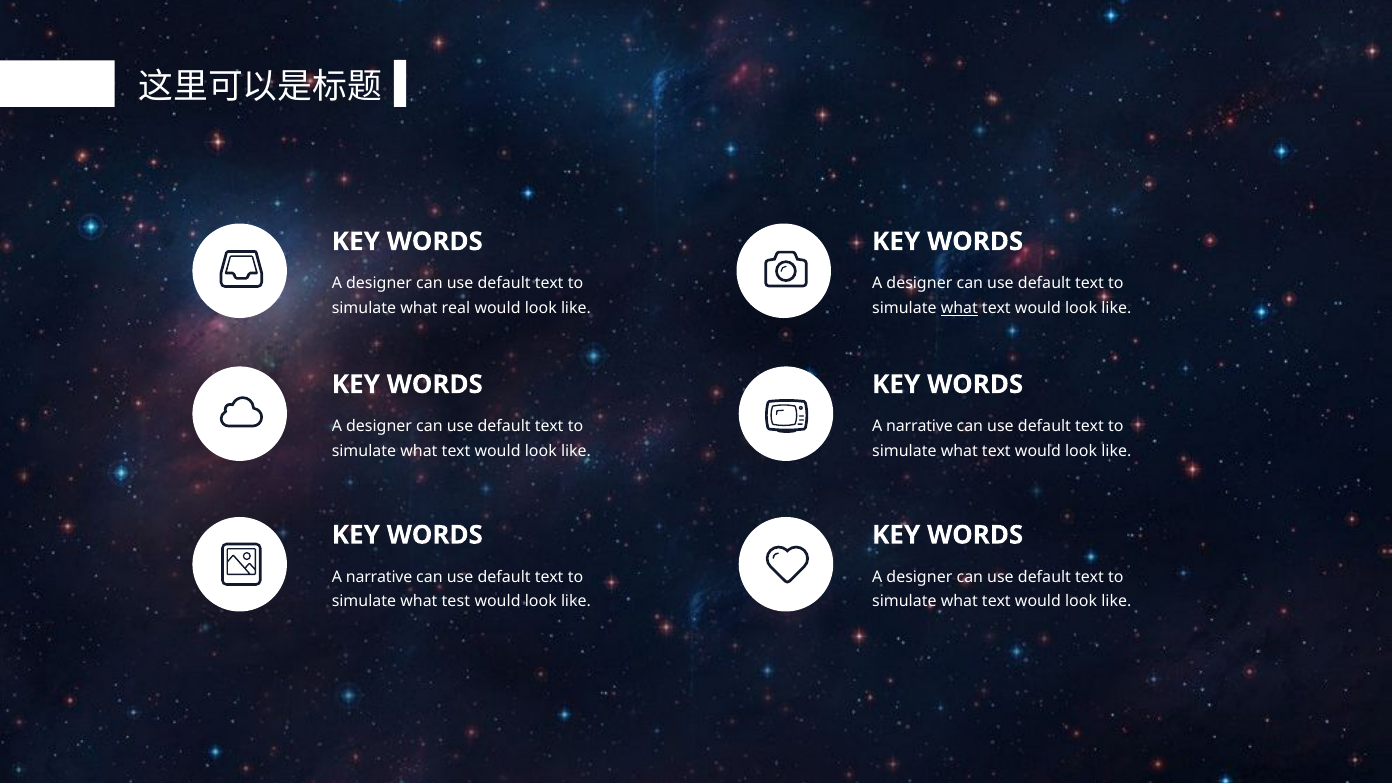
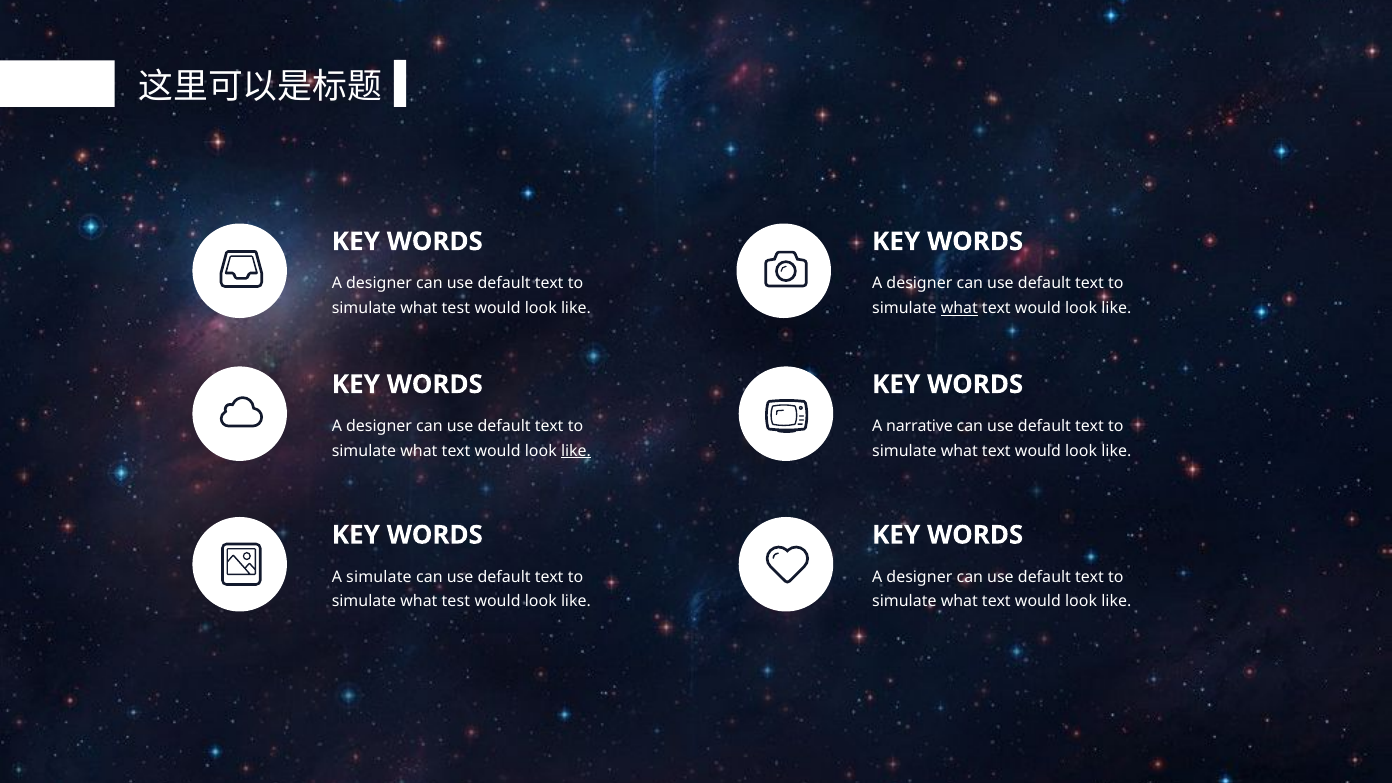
real: real -> test (456, 308)
like underline: none -> present (576, 451)
narrative: narrative -> simulate (379, 577)
